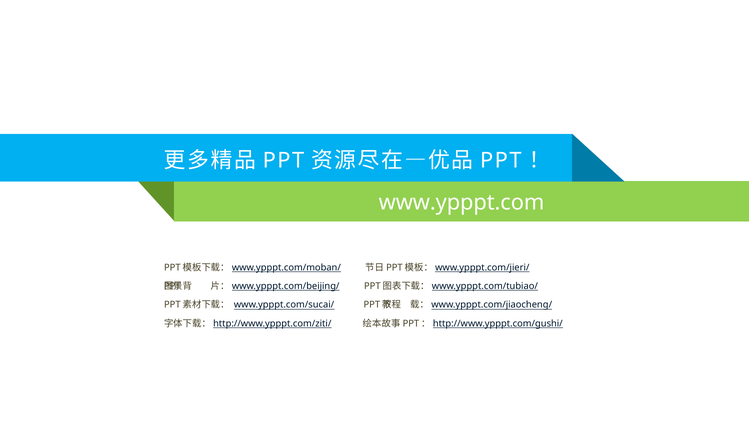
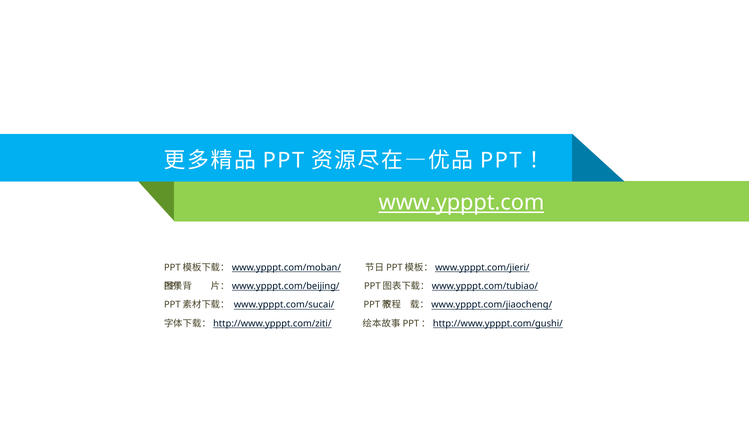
www.ypppt.com underline: none -> present (462, 203)
